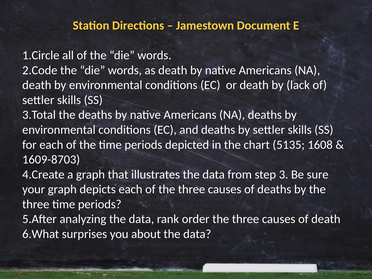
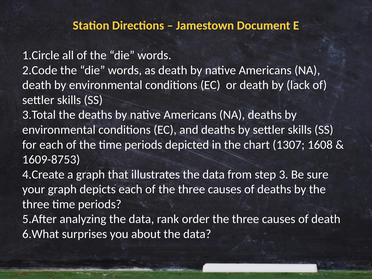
5135: 5135 -> 1307 (289, 145)
1609-8703: 1609-8703 -> 1609-8753 (51, 160)
